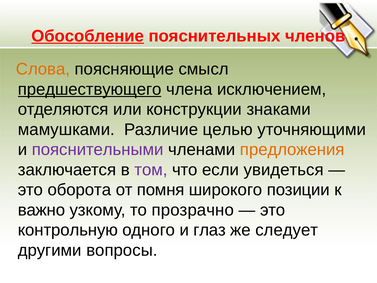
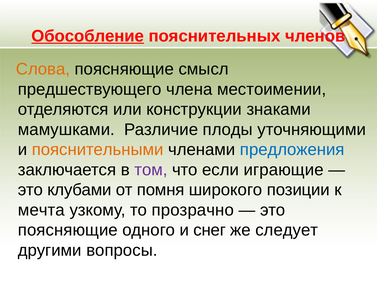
предшествующего underline: present -> none (90, 89)
исключением: исключением -> местоимении (272, 89)
целью: целью -> плоды (228, 129)
пояснительными colour: purple -> orange (98, 150)
предложения colour: orange -> blue (292, 150)
увидеться: увидеться -> играющие (284, 170)
оборота: оборота -> клубами (79, 190)
важно: важно -> мечта (41, 210)
контрольную: контрольную -> поясняющие (68, 230)
глаз: глаз -> снег (210, 230)
